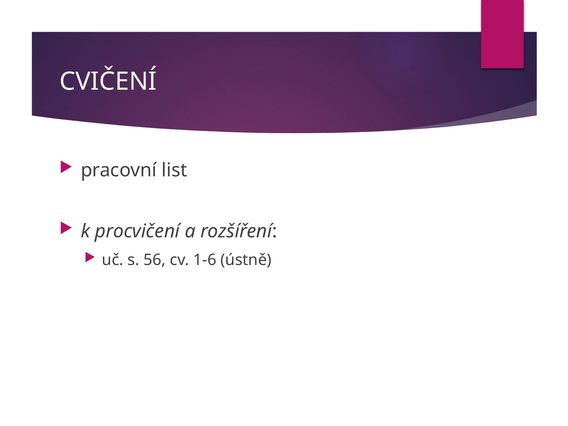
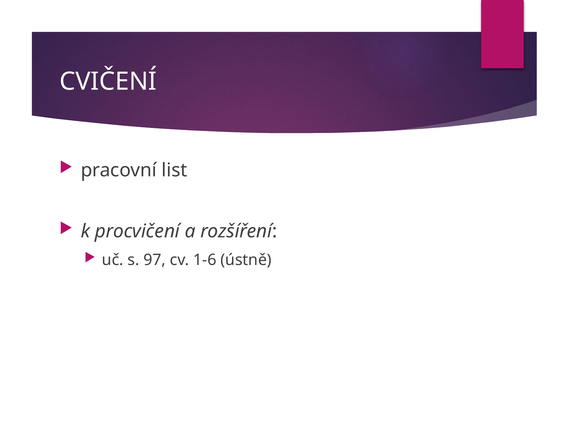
56: 56 -> 97 (155, 260)
